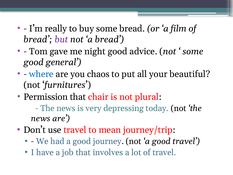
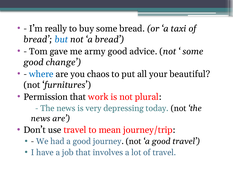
film: film -> taxi (179, 29)
but colour: purple -> blue (61, 39)
night: night -> army (95, 51)
general: general -> change (63, 62)
chair: chair -> work (98, 97)
